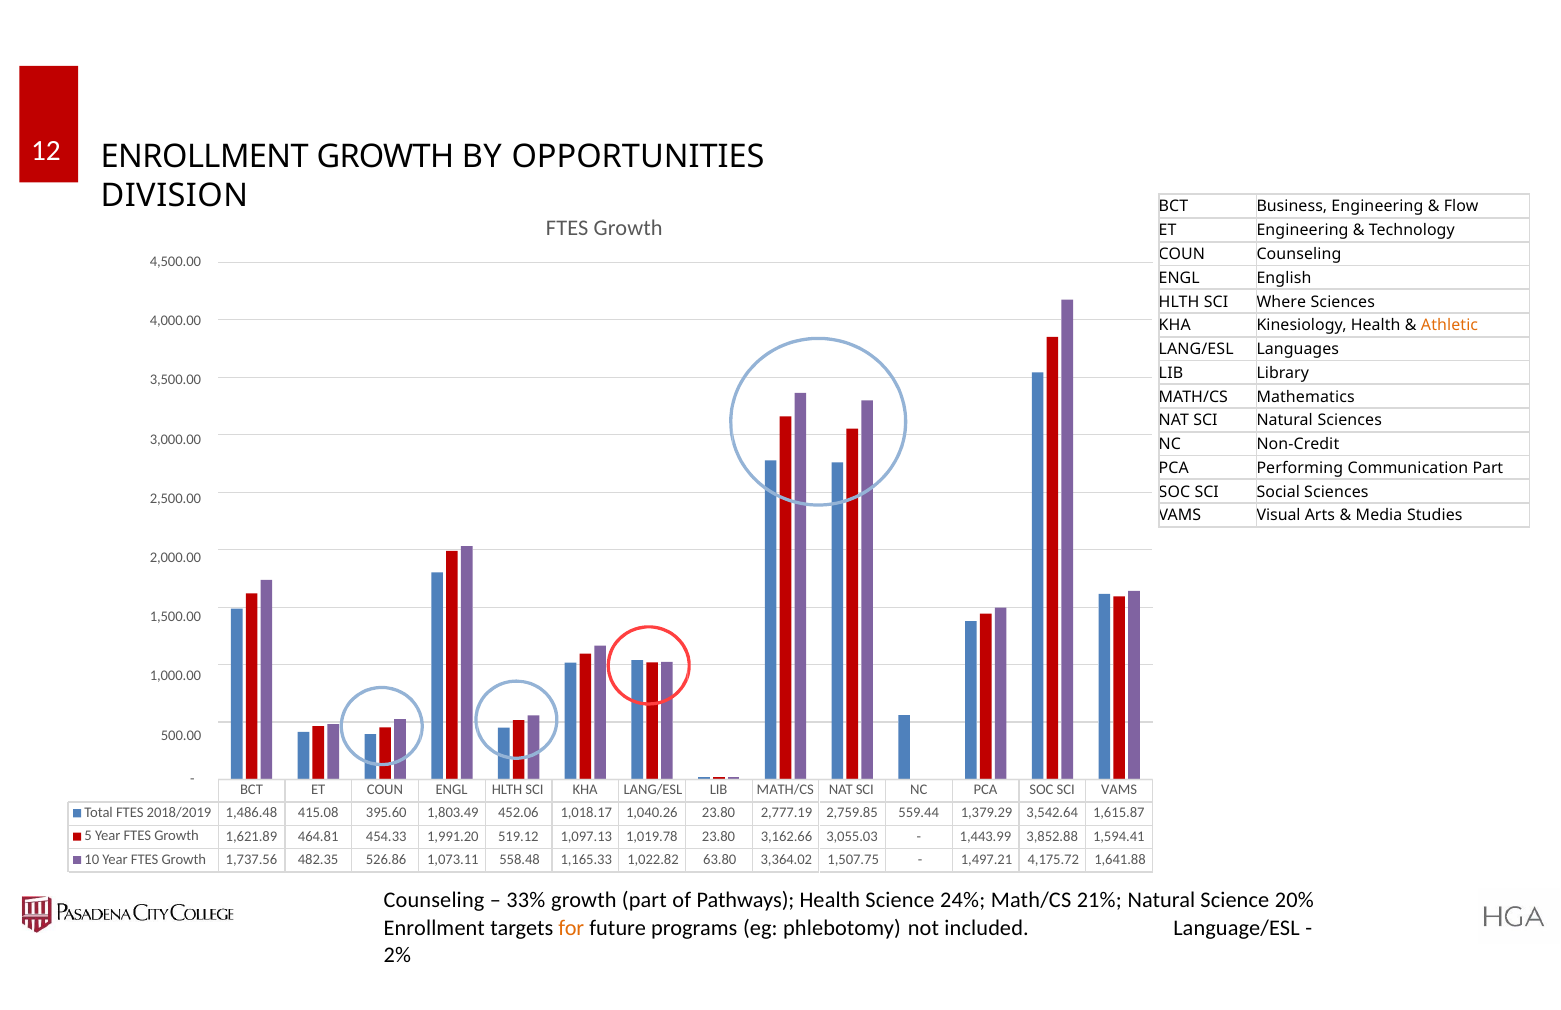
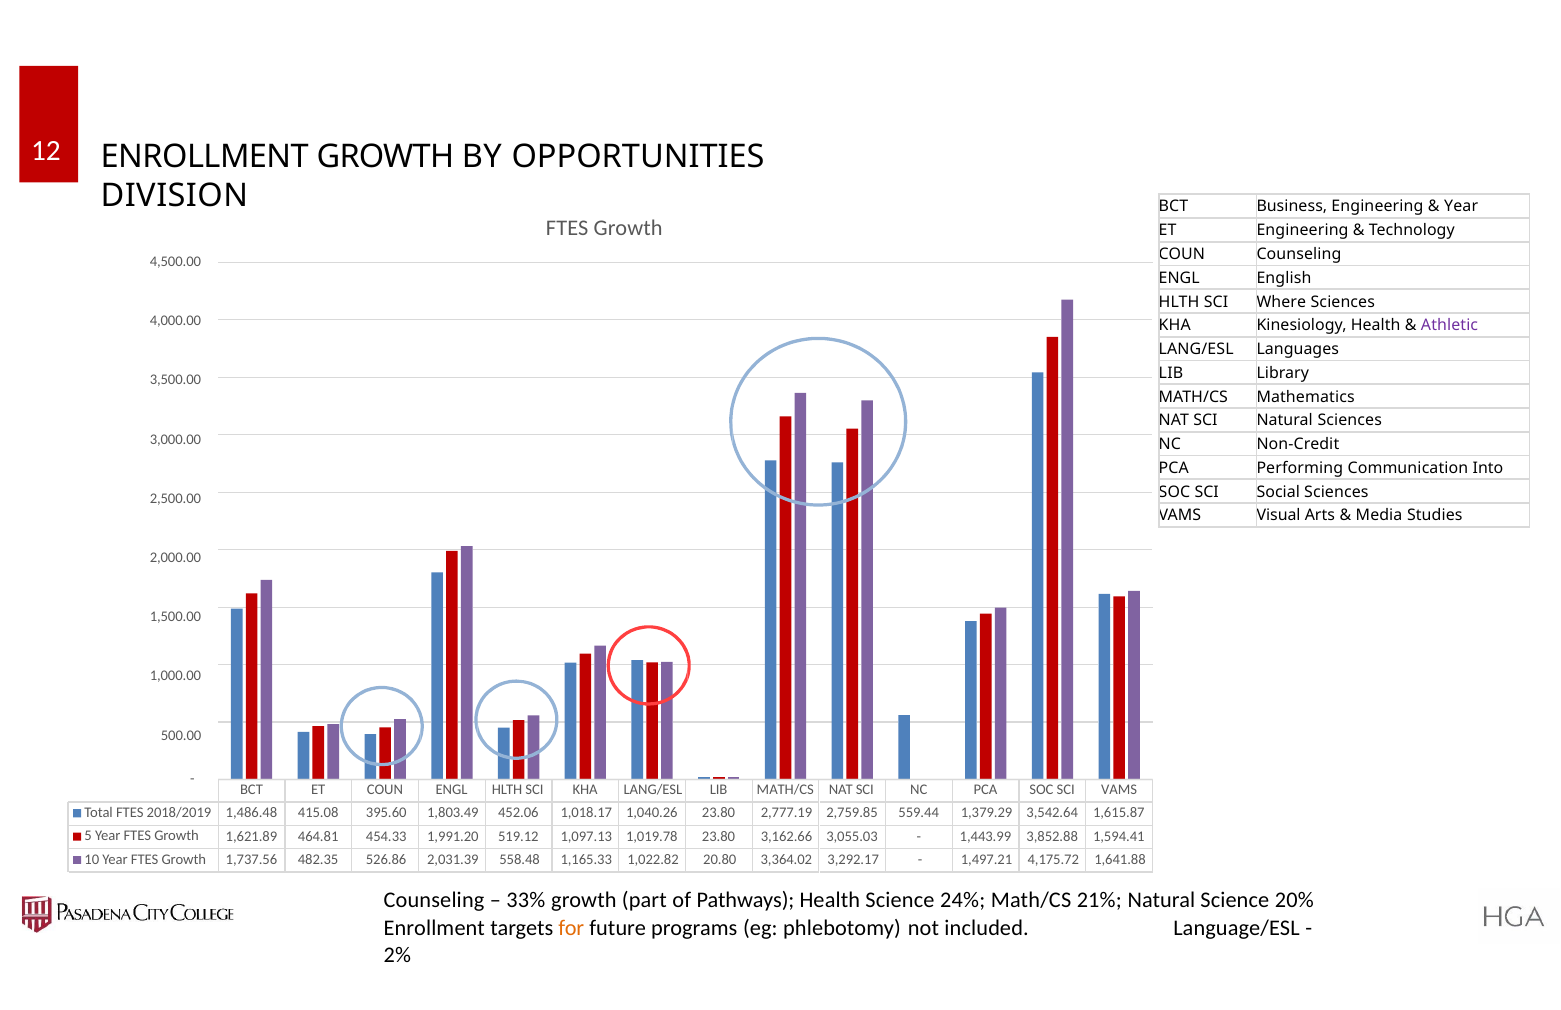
Flow: Flow -> Year (1461, 207)
Athletic colour: orange -> purple (1450, 326)
Communication Part: Part -> Into (1488, 468)
1,073.11: 1,073.11 -> 2,031.39 (453, 860)
63.80: 63.80 -> 20.80 (720, 860)
1,507.75: 1,507.75 -> 3,292.17 (853, 860)
